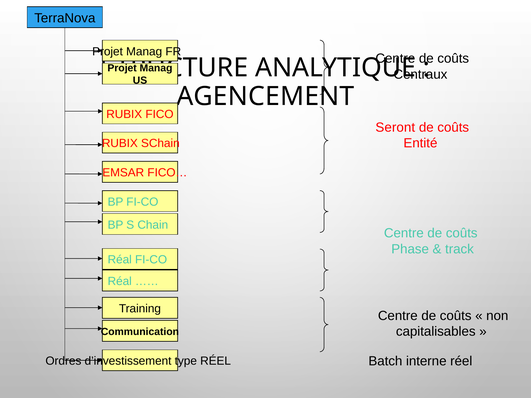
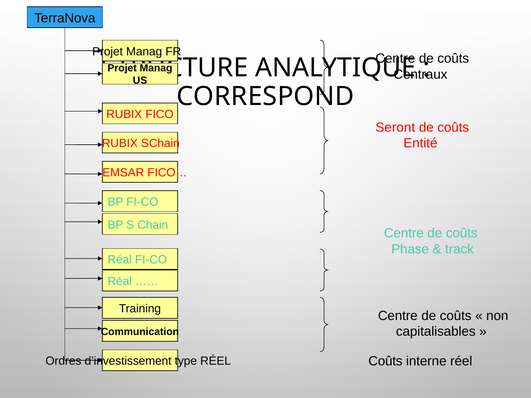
AGENCEMENT: AGENCEMENT -> CORRESPOND (265, 96)
Batch: Batch -> Coûts (385, 361)
